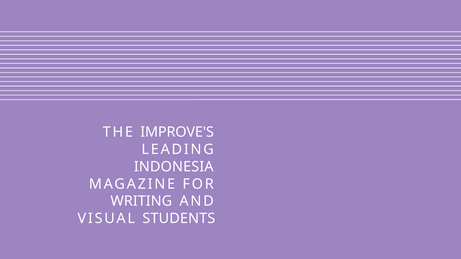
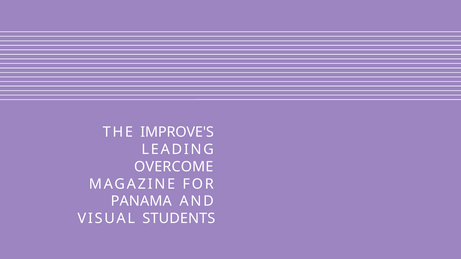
INDONESIA: INDONESIA -> OVERCOME (174, 167)
WRITING: WRITING -> PANAMA (141, 201)
